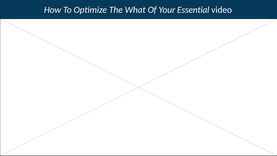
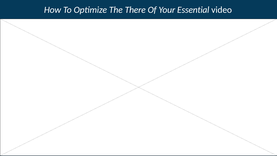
What: What -> There (135, 10)
